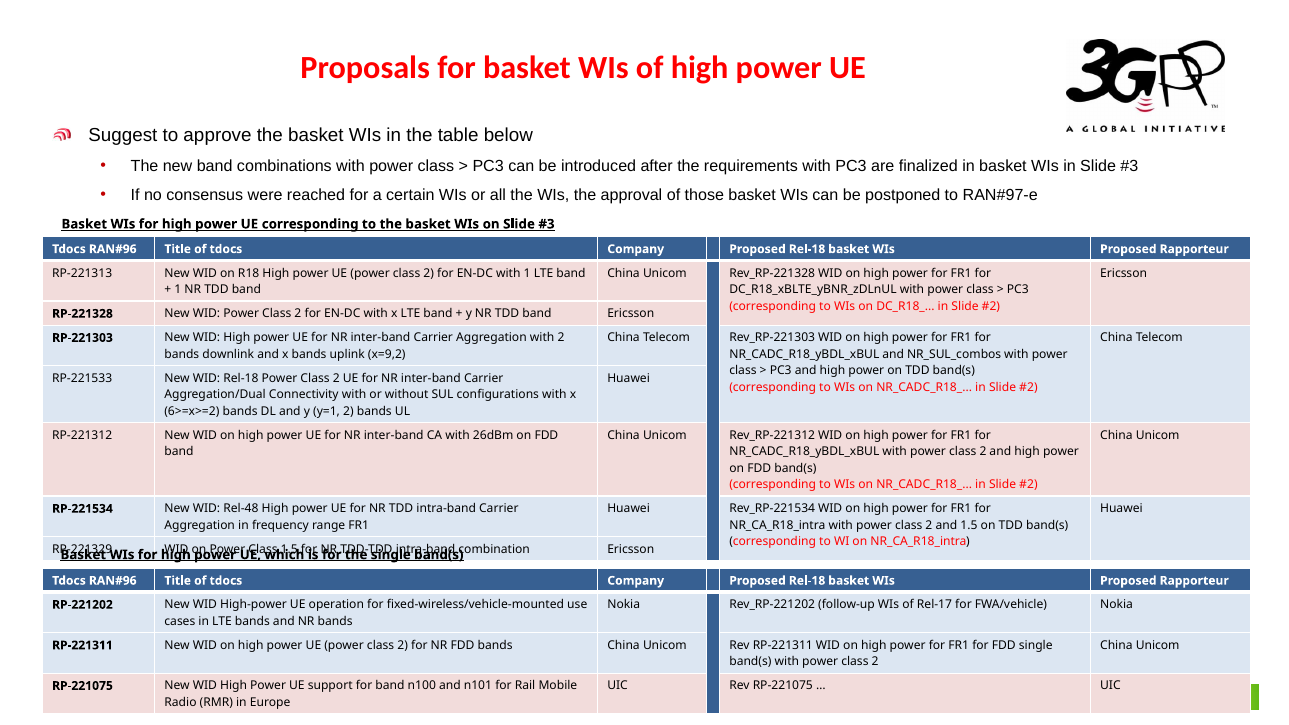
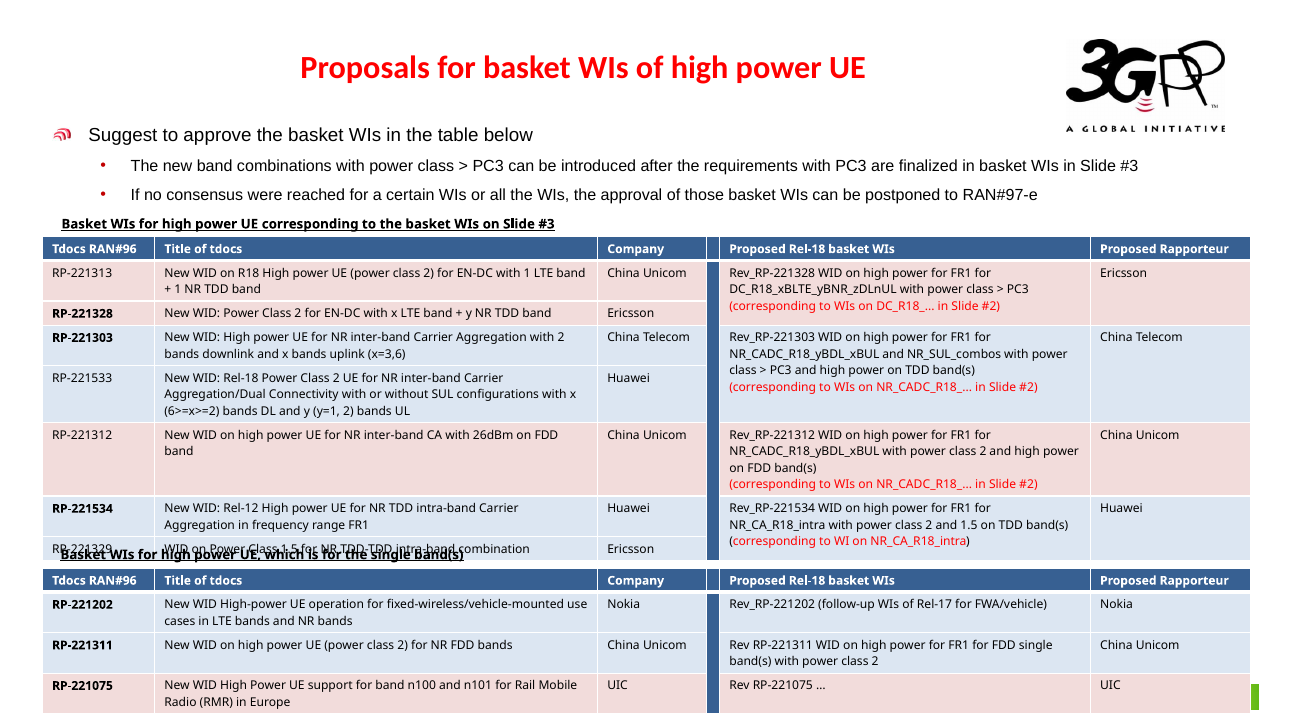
x=9,2: x=9,2 -> x=3,6 (387, 354)
Rel-48: Rel-48 -> Rel-12 (241, 509)
